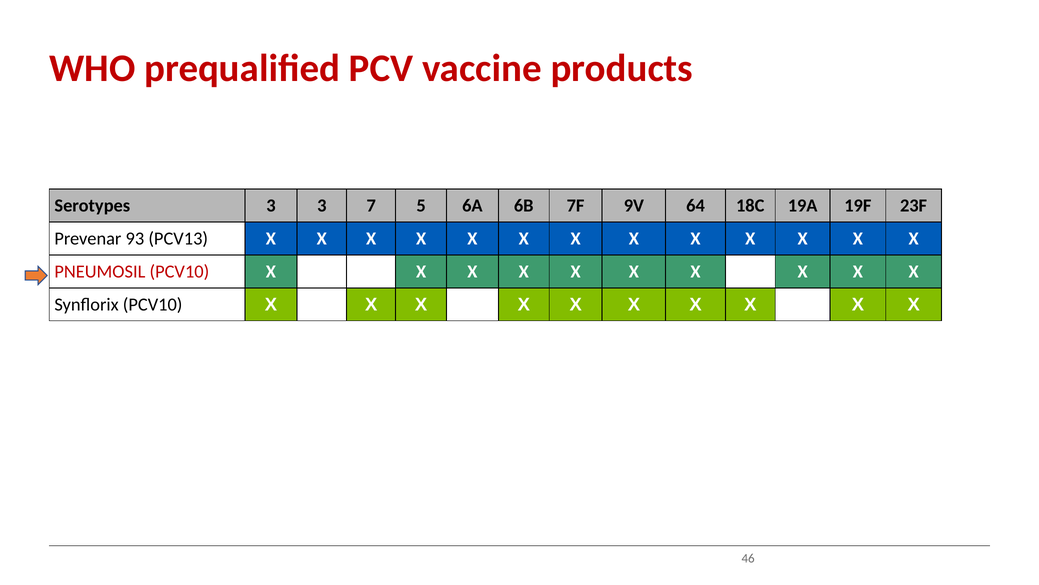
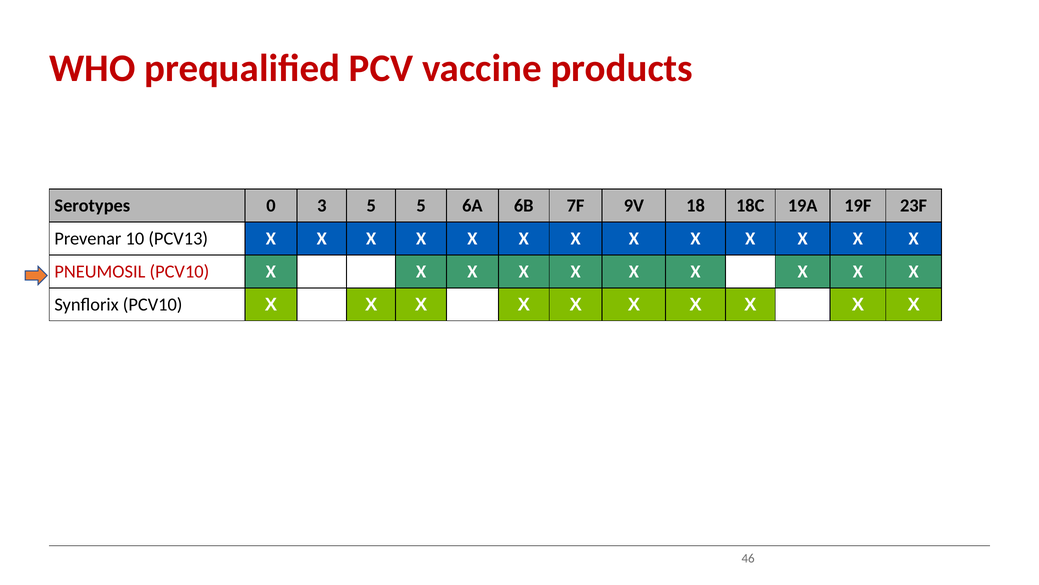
Serotypes 3: 3 -> 0 (271, 206)
3 7: 7 -> 5 (371, 206)
64: 64 -> 18 (696, 206)
93: 93 -> 10 (135, 238)
